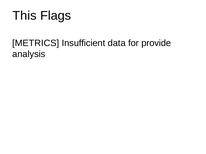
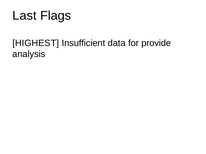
This: This -> Last (24, 16)
METRICS: METRICS -> HIGHEST (36, 43)
